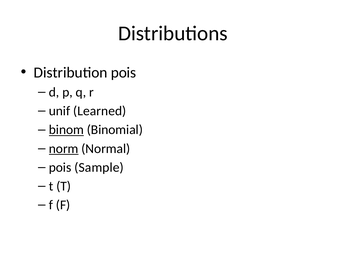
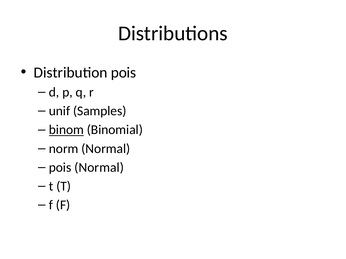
Learned: Learned -> Samples (100, 111)
norm underline: present -> none (64, 149)
pois Sample: Sample -> Normal (99, 168)
